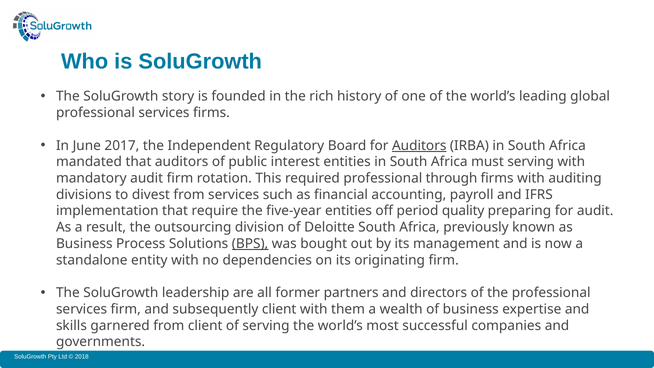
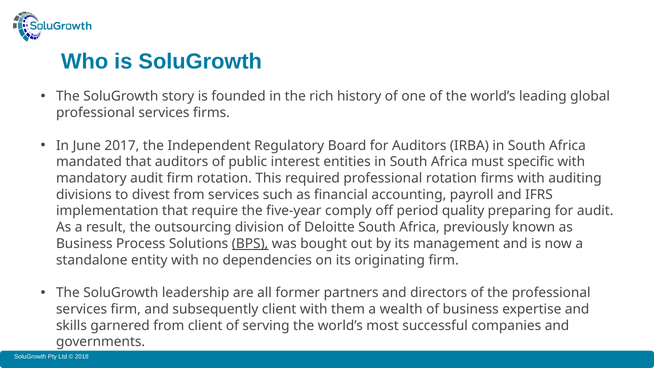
Auditors underline: present -> none (419, 145)
must serving: serving -> specific (531, 162)
professional through: through -> rotation (451, 178)
five-year entities: entities -> comply (348, 211)
